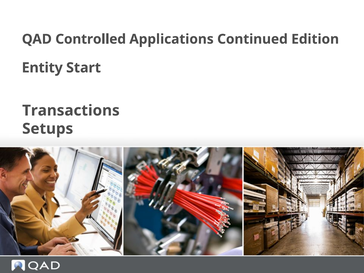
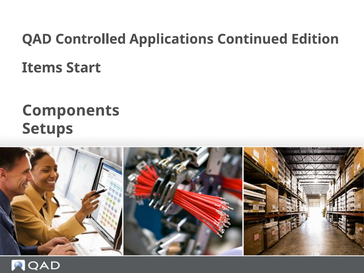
Entity: Entity -> Items (42, 68)
Transactions: Transactions -> Components (71, 111)
